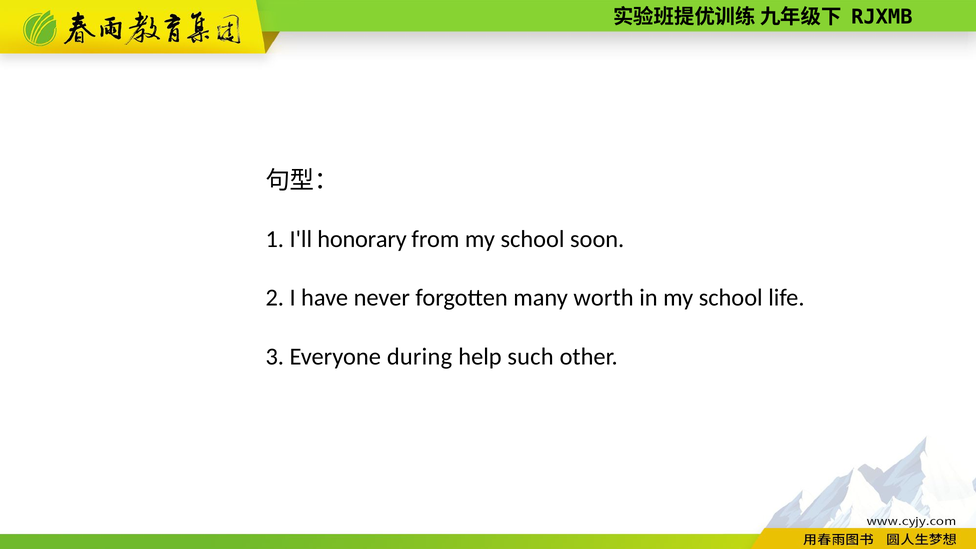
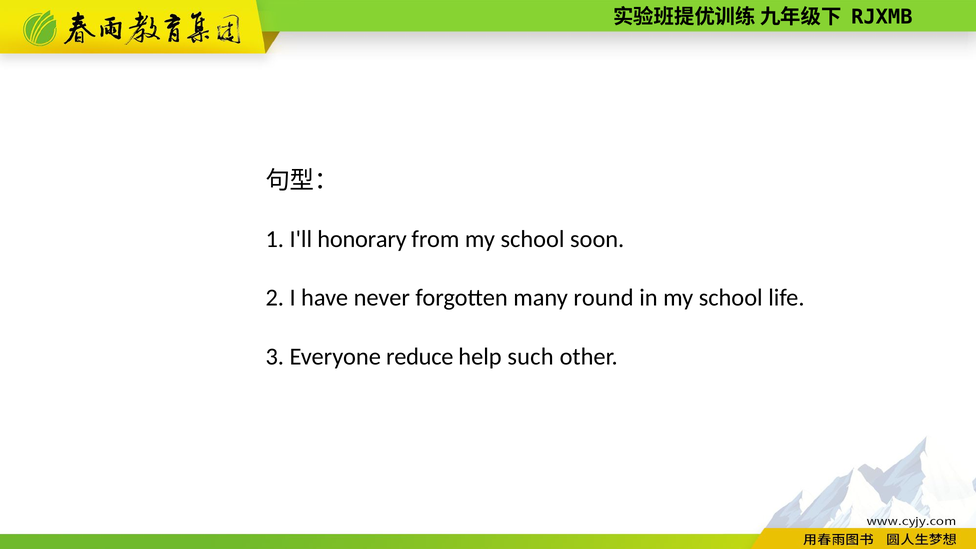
worth: worth -> round (603, 298)
during: during -> reduce (420, 356)
